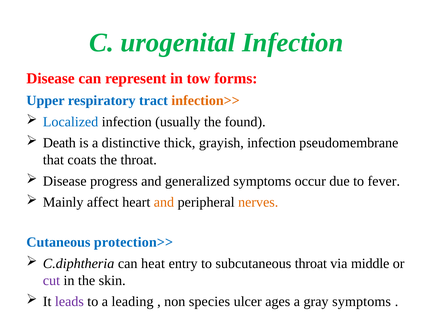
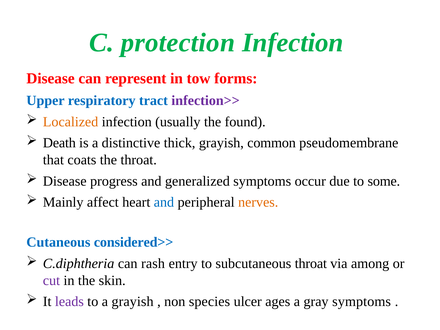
urogenital: urogenital -> protection (178, 43)
infection>> colour: orange -> purple (206, 100)
Localized colour: blue -> orange (71, 122)
grayish infection: infection -> common (272, 143)
fever: fever -> some (384, 181)
and colour: orange -> blue (164, 202)
protection>>: protection>> -> considered>> (134, 242)
heat: heat -> rash (153, 264)
middle: middle -> among (370, 264)
a leading: leading -> grayish (133, 302)
